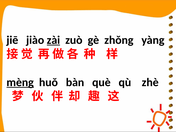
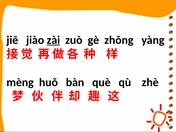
mèng underline: present -> none (20, 82)
